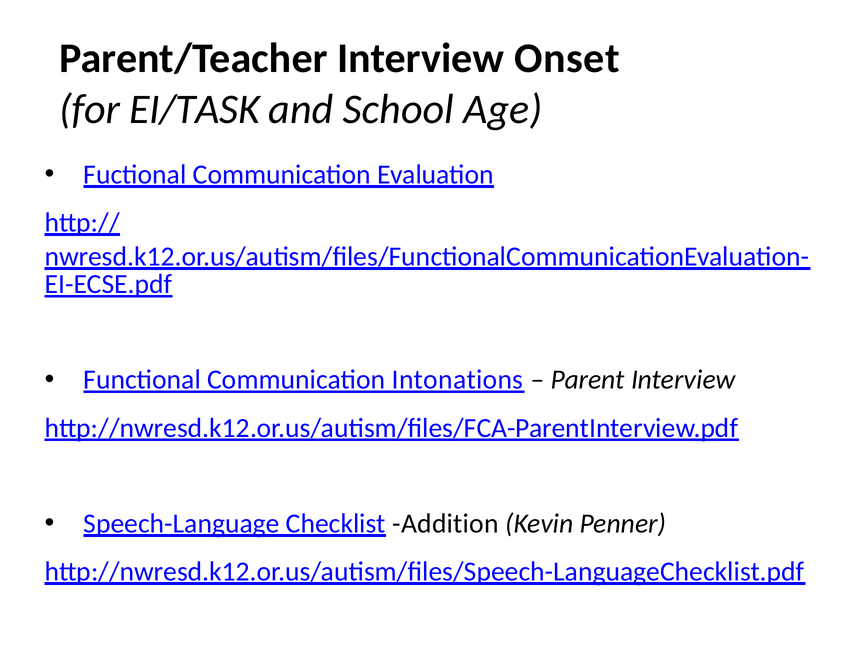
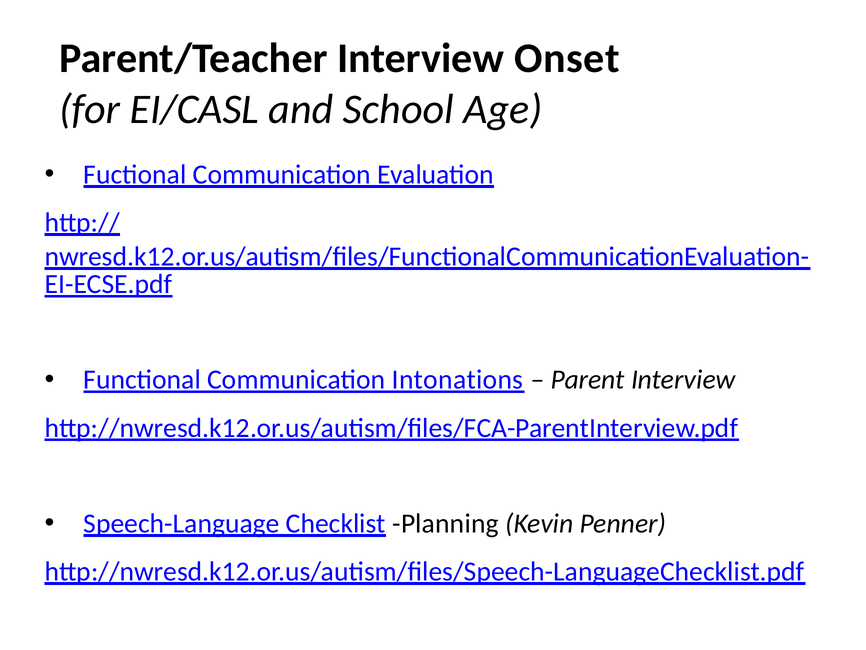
EI/TASK: EI/TASK -> EI/CASL (194, 109)
Addition: Addition -> Planning (446, 523)
